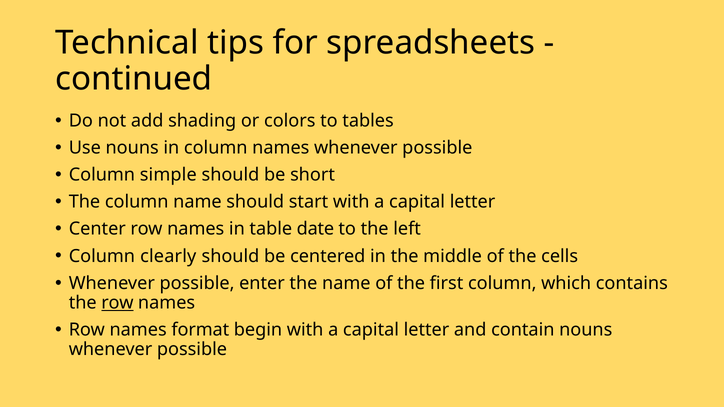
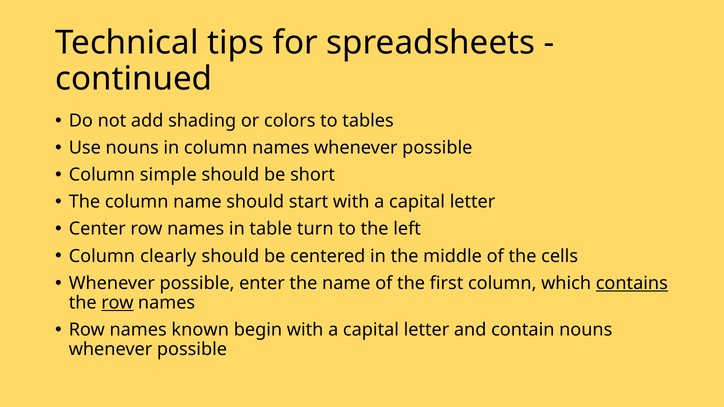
date: date -> turn (315, 229)
contains underline: none -> present (632, 283)
format: format -> known (200, 330)
